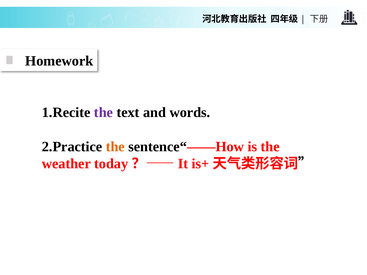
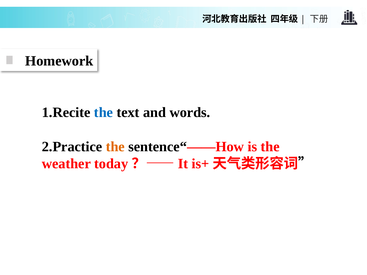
the colour: purple -> blue (104, 112)
